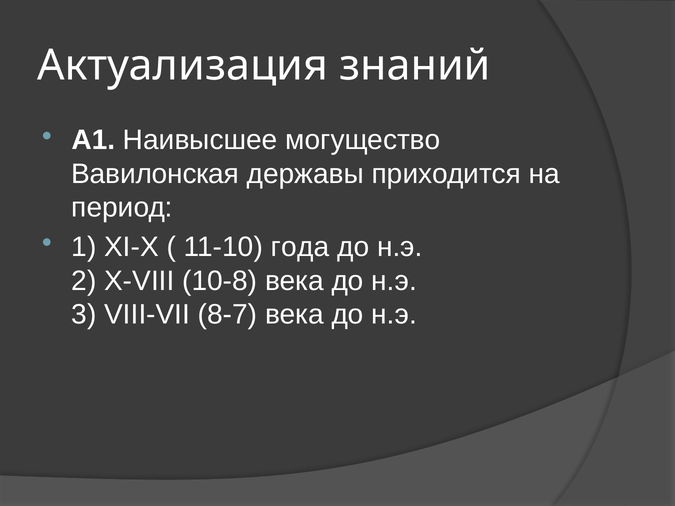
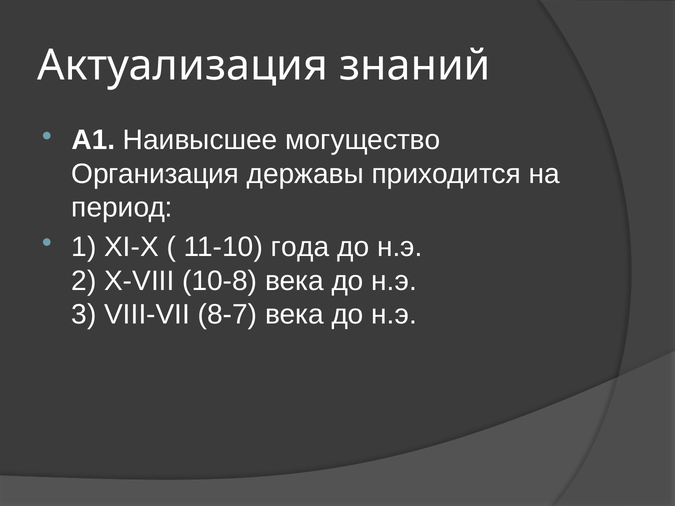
Вавилонская: Вавилонская -> Организация (155, 174)
